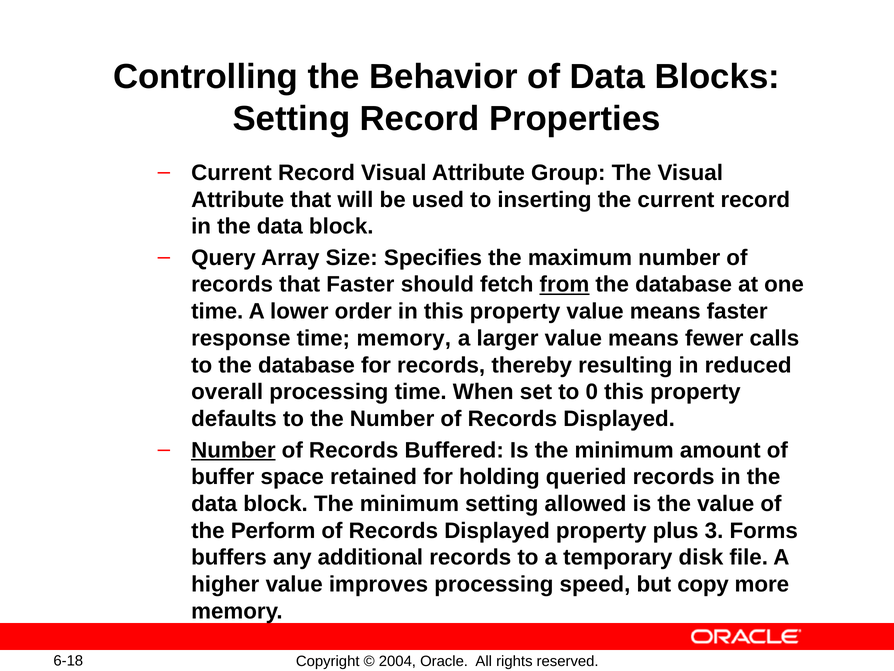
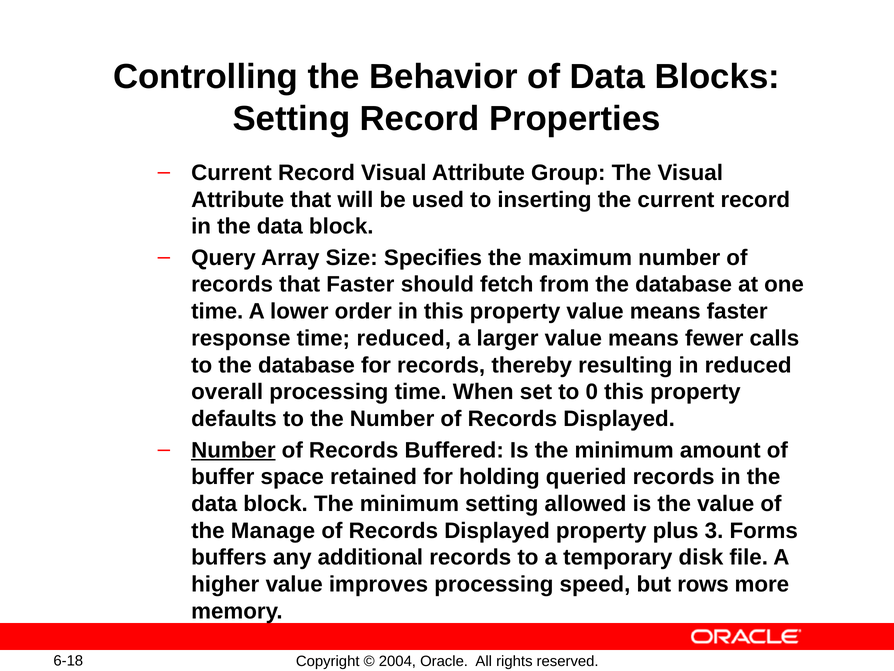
from underline: present -> none (564, 284)
time memory: memory -> reduced (404, 338)
Perform: Perform -> Manage (273, 530)
copy: copy -> rows (703, 584)
